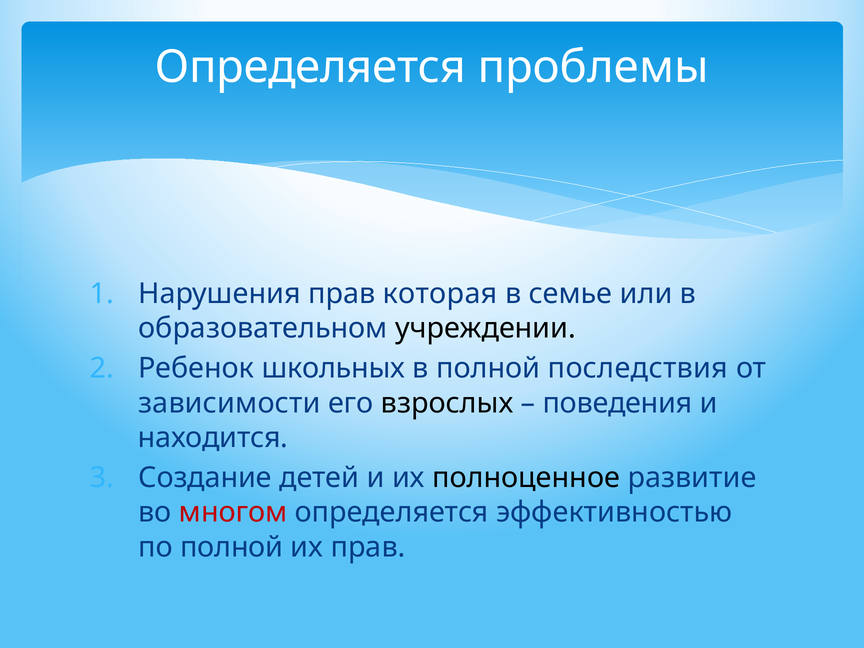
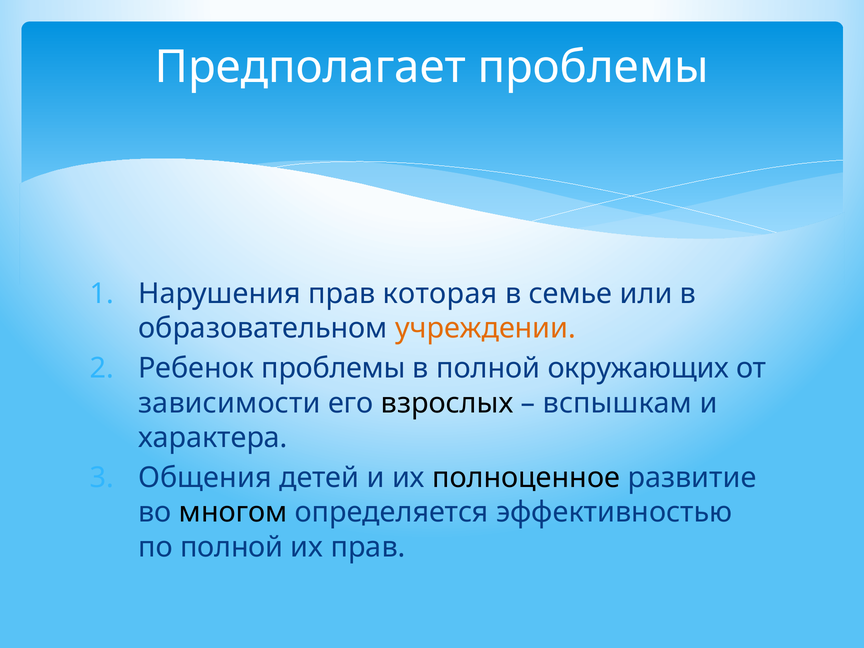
Определяется: Определяется -> Предполагает (310, 67)
учреждении colour: black -> orange (485, 328)
Ребенок школьных: школьных -> проблемы (333, 368)
последствия: последствия -> окружающих (638, 368)
поведения: поведения -> вспышкам (617, 403)
находится: находится -> характера (213, 438)
Создание: Создание -> Общения (205, 478)
многом colour: red -> black (233, 512)
